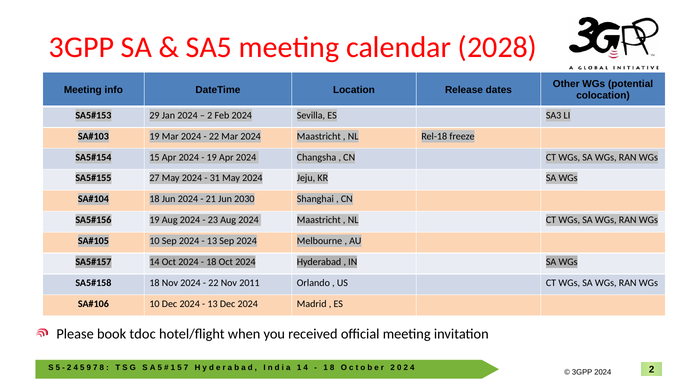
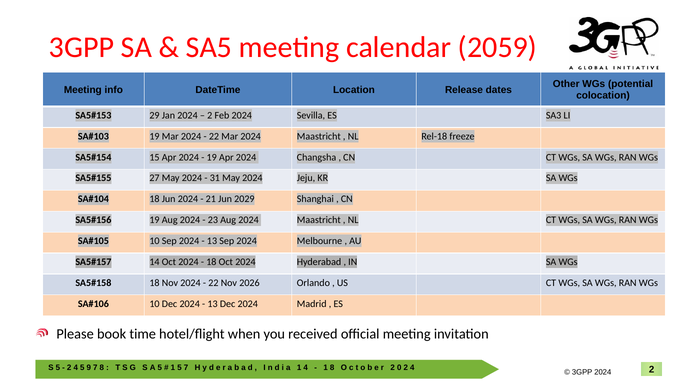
2028: 2028 -> 2059 (498, 47)
2030: 2030 -> 2029 (244, 199)
2011: 2011 -> 2026 (249, 282)
tdoc: tdoc -> time (143, 333)
